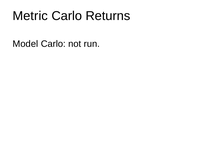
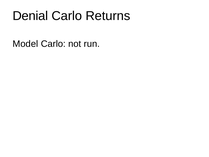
Metric: Metric -> Denial (30, 16)
